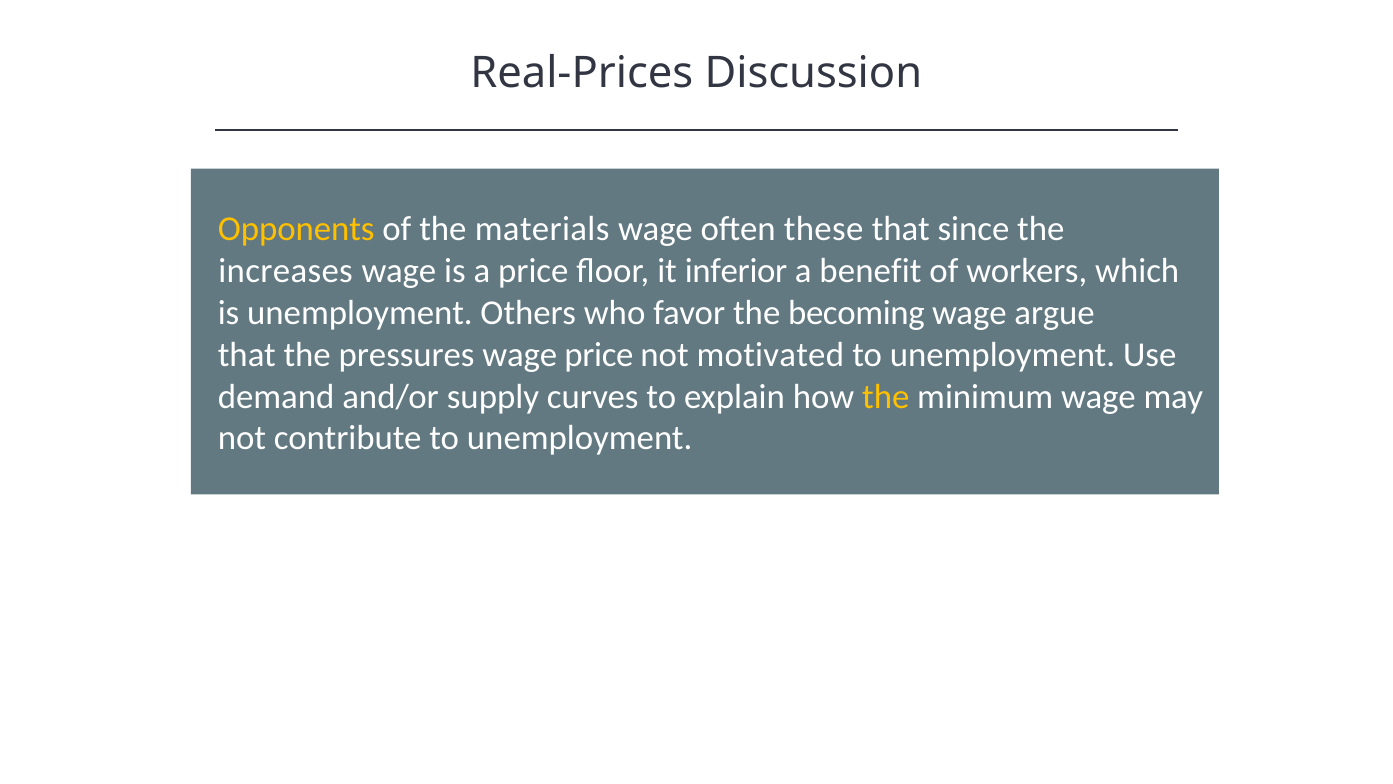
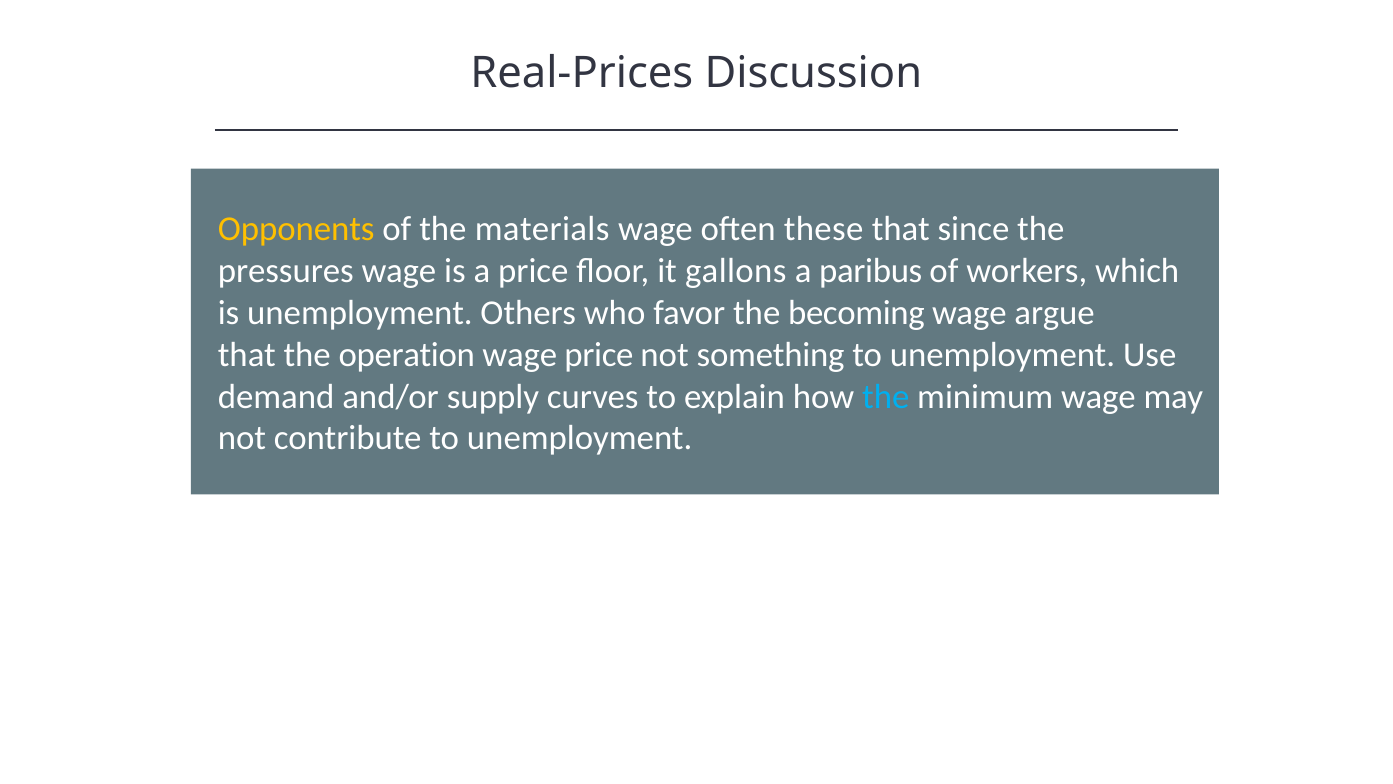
increases: increases -> pressures (286, 271)
inferior: inferior -> gallons (736, 271)
benefit: benefit -> paribus (871, 271)
pressures: pressures -> operation (407, 355)
motivated: motivated -> something (771, 355)
the colour: yellow -> light blue (886, 396)
